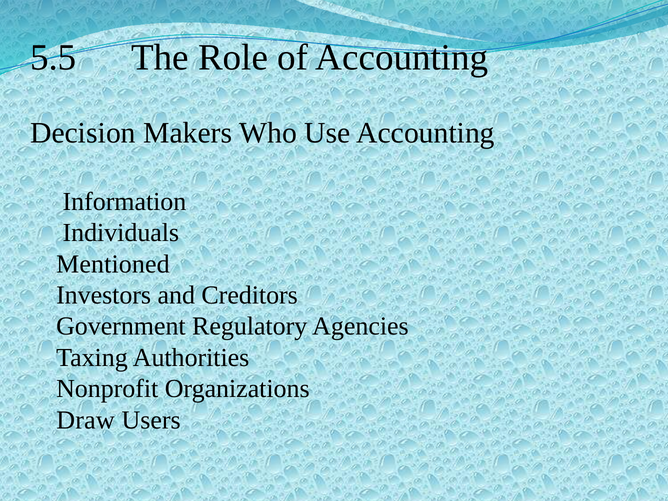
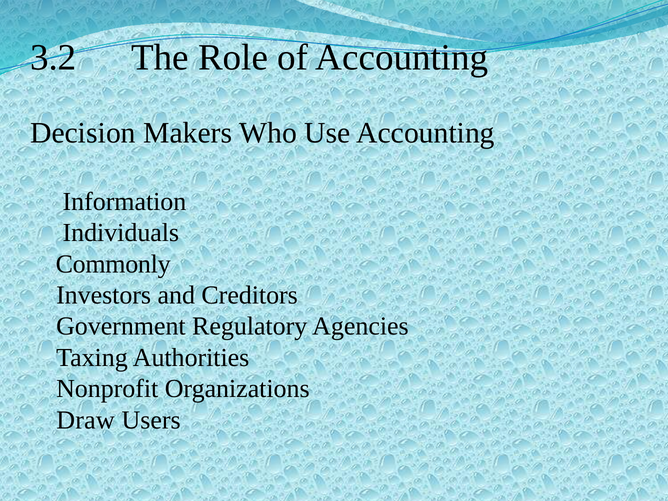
5.5: 5.5 -> 3.2 (53, 58)
Mentioned: Mentioned -> Commonly (113, 264)
